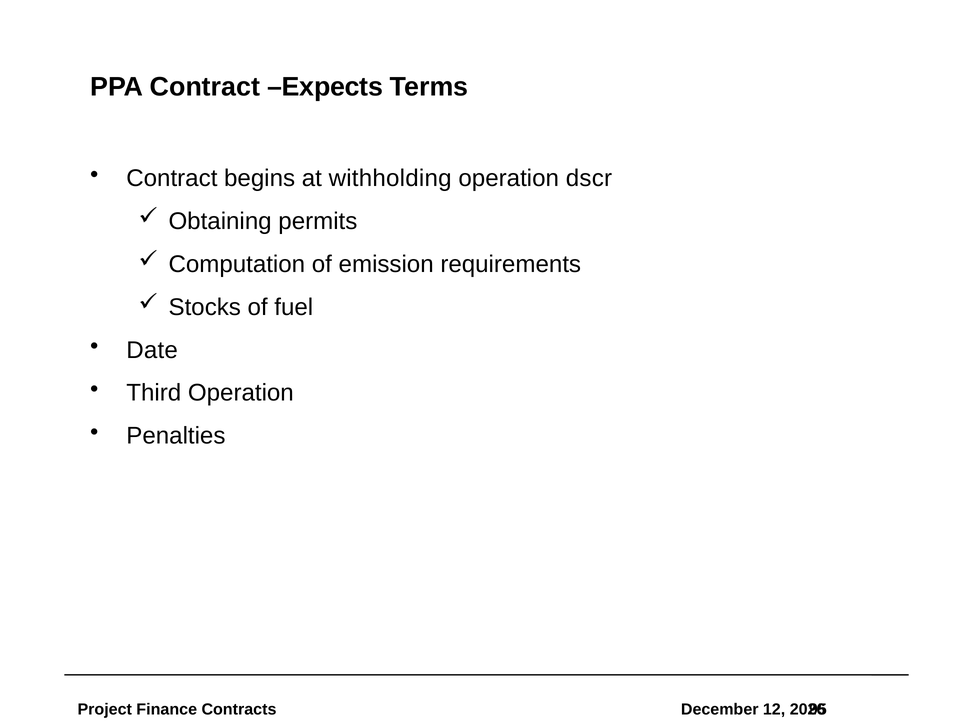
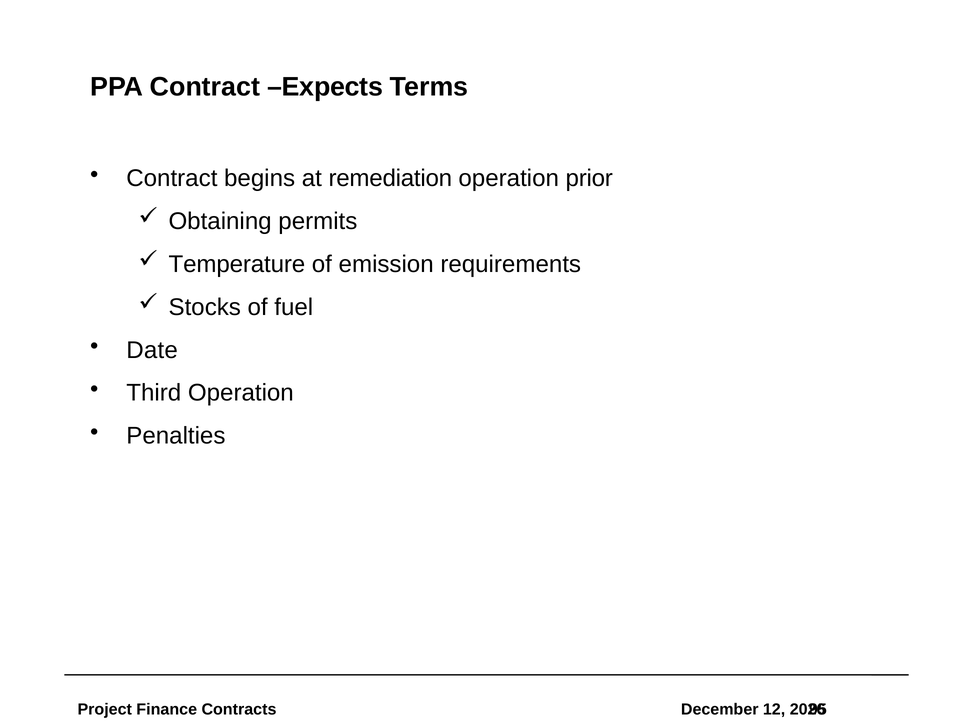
withholding: withholding -> remediation (390, 179)
dscr: dscr -> prior (589, 179)
Computation: Computation -> Temperature (237, 265)
